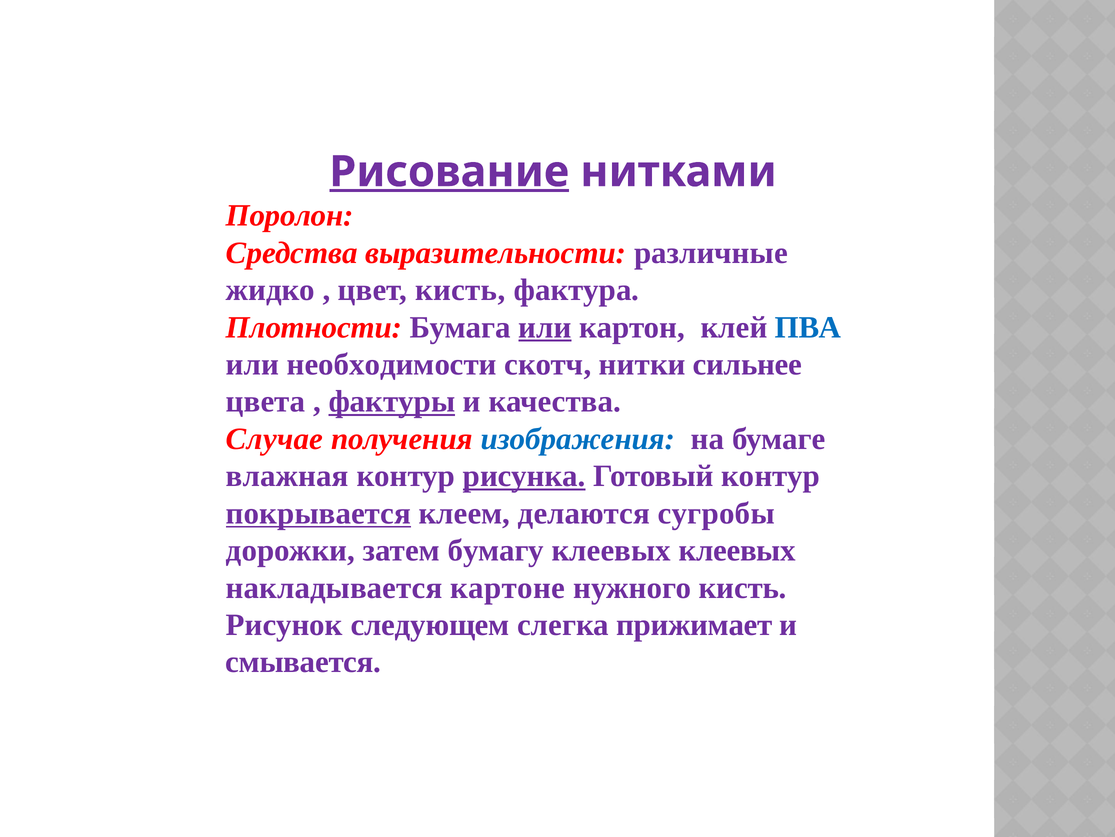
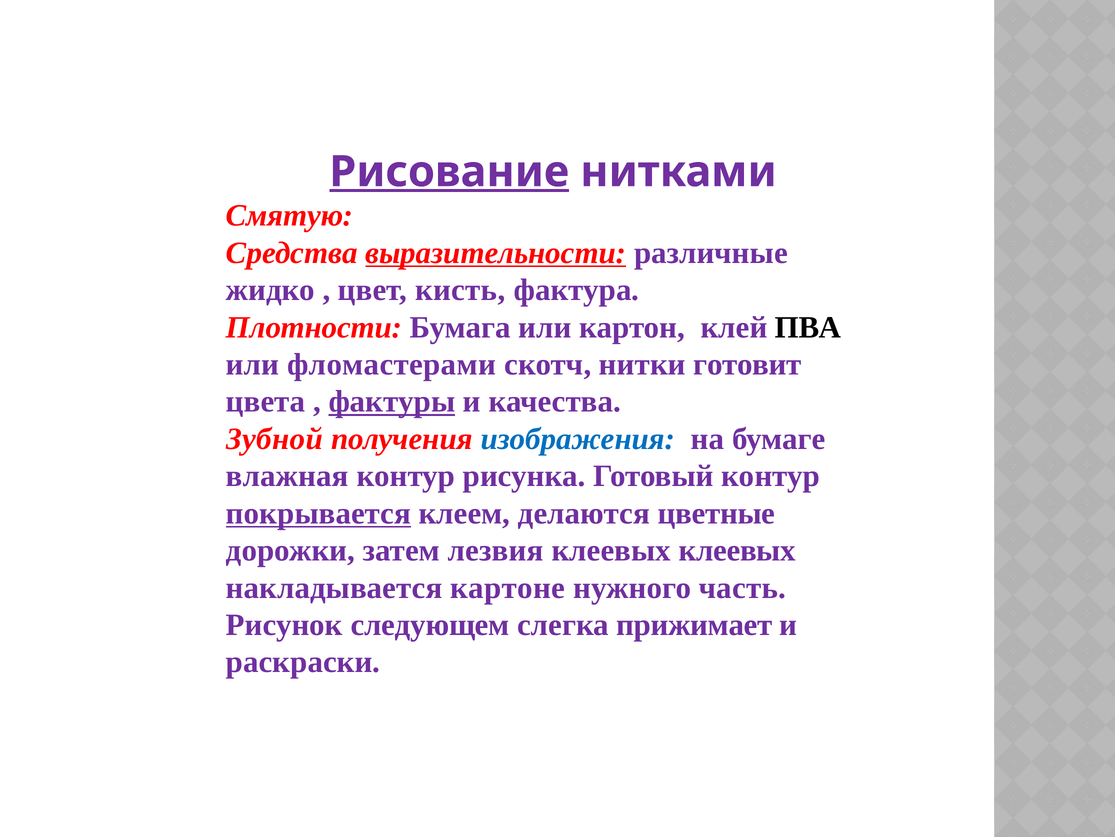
Поролон: Поролон -> Смятую (290, 215)
выразительности underline: none -> present (496, 253)
или underline: present -> none (545, 327)
ПВА colour: blue -> black (808, 327)
необходимости: необходимости -> фломастерами (392, 364)
сильнее: сильнее -> готовит (747, 364)
Случае: Случае -> Зубной (275, 439)
рисунка underline: present -> none (524, 476)
сугробы: сугробы -> цветные (716, 513)
бумагу: бумагу -> лезвия (496, 550)
нужного кисть: кисть -> часть (742, 587)
смывается: смывается -> раскраски (303, 662)
